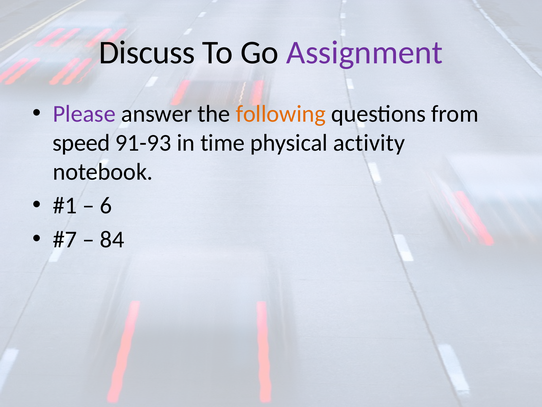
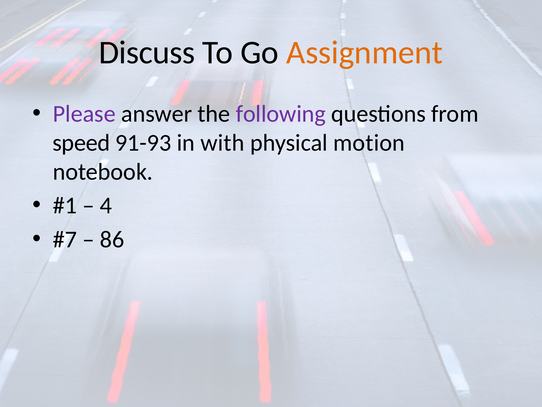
Assignment colour: purple -> orange (365, 52)
following colour: orange -> purple (281, 114)
time: time -> with (222, 143)
activity: activity -> motion (369, 143)
6: 6 -> 4 (106, 205)
84: 84 -> 86 (112, 239)
